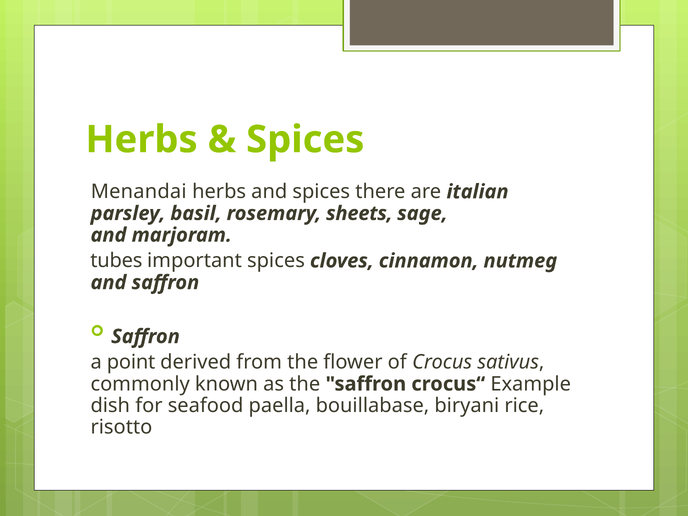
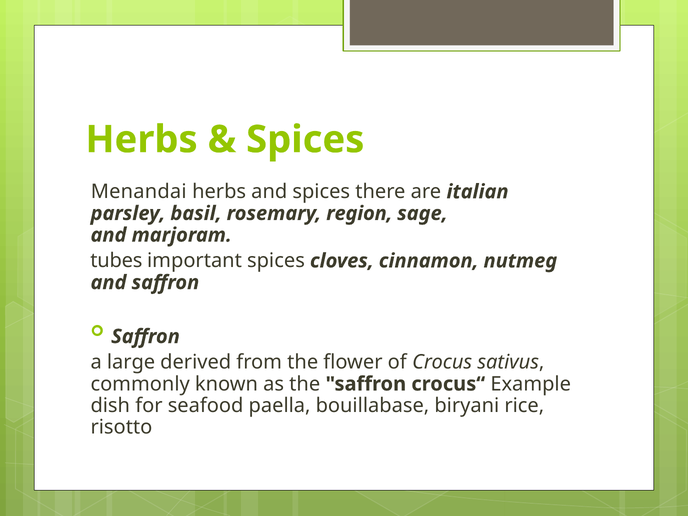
sheets: sheets -> region (359, 213)
point: point -> large (131, 362)
